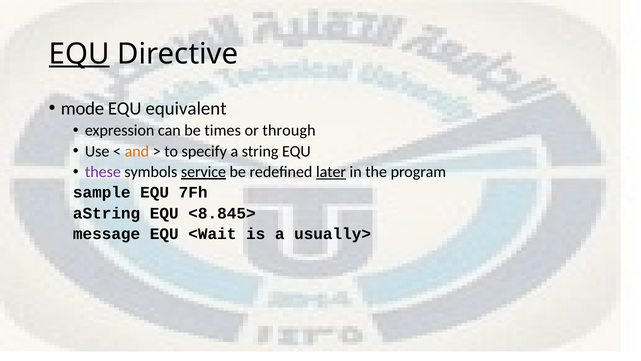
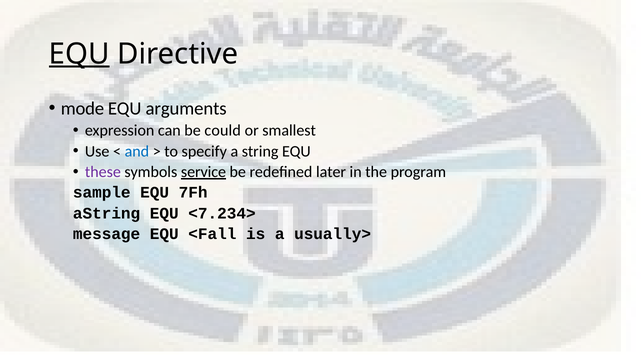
equivalent: equivalent -> arguments (186, 108)
times: times -> could (223, 130)
through: through -> smallest (289, 130)
and colour: orange -> blue (137, 151)
later underline: present -> none (331, 172)
<8.845>: <8.845> -> <7.234> (222, 213)
<Wait: <Wait -> <Fall (212, 234)
